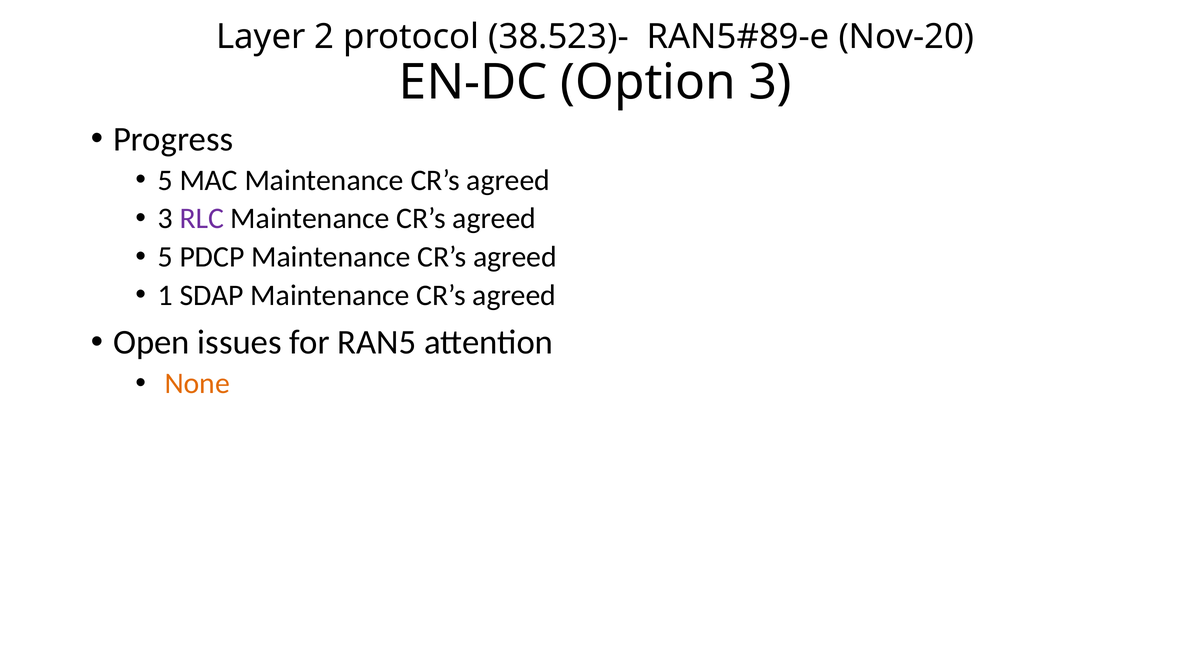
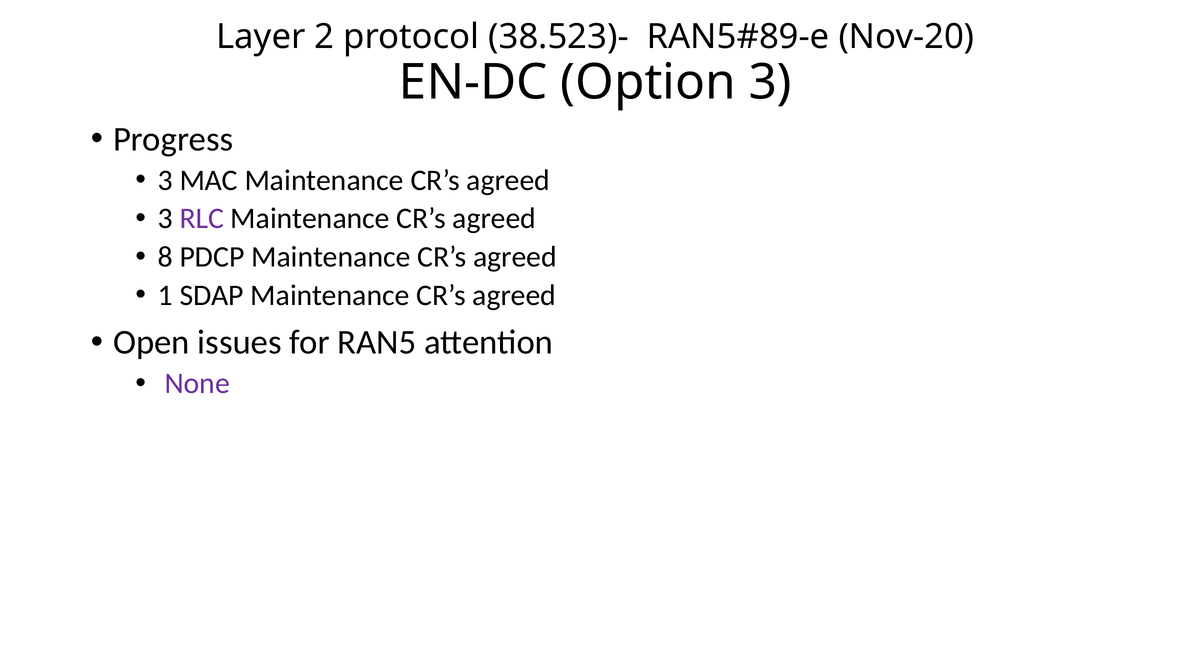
5: 5 -> 3 (165, 180)
5: 5 -> 8 (165, 257)
None colour: orange -> purple (197, 384)
